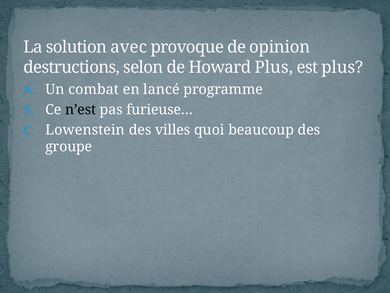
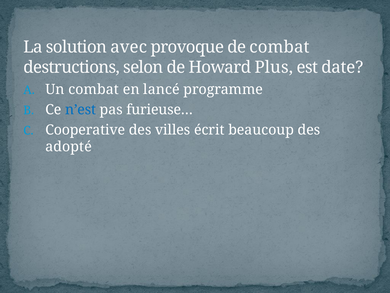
de opinion: opinion -> combat (279, 47)
est plus: plus -> date (342, 67)
n’est colour: black -> blue (81, 109)
Lowenstein: Lowenstein -> Cooperative (85, 130)
quoi: quoi -> écrit (209, 130)
groupe: groupe -> adopté (69, 147)
